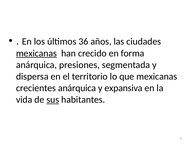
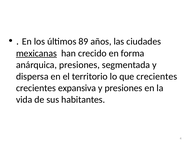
36: 36 -> 89 (83, 41)
que mexicanas: mexicanas -> crecientes (157, 76)
crecientes anárquica: anárquica -> expansiva (77, 88)
y expansiva: expansiva -> presiones (123, 88)
sus underline: present -> none (53, 99)
